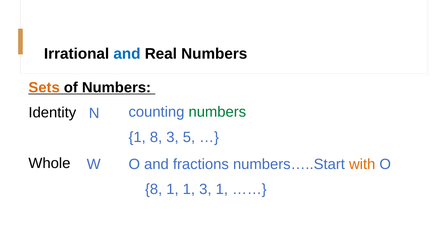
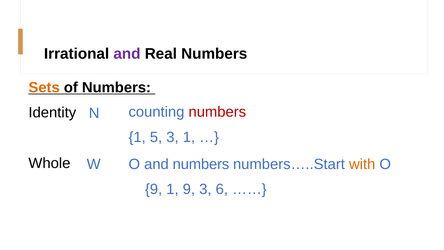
and colour: blue -> purple (127, 54)
numbers colour: green -> red (217, 112)
1 8: 8 -> 5 (156, 137)
3 5: 5 -> 1 (189, 137)
and fractions: fractions -> numbers (201, 164)
8: 8 -> 9 (154, 189)
1 1: 1 -> 9 (189, 189)
3 1: 1 -> 6 (222, 189)
